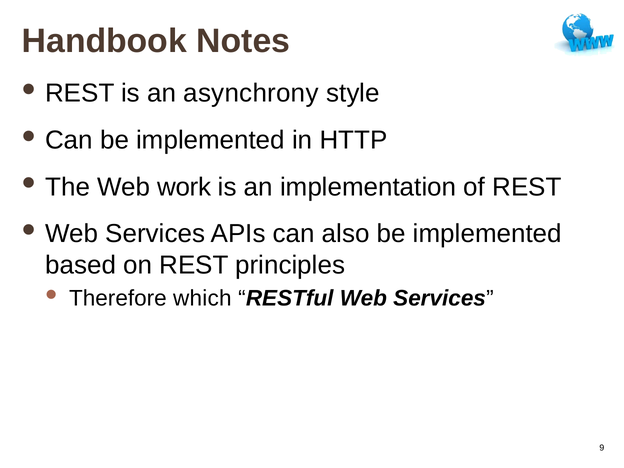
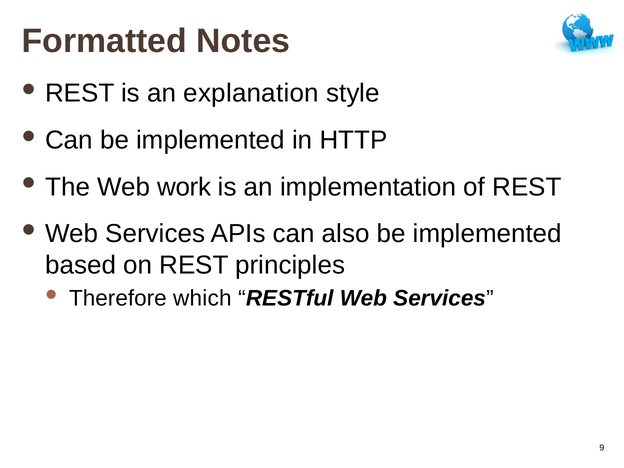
Handbook: Handbook -> Formatted (104, 41)
asynchrony: asynchrony -> explanation (251, 93)
